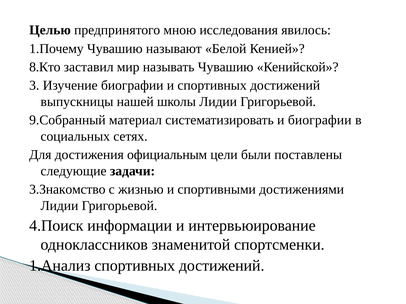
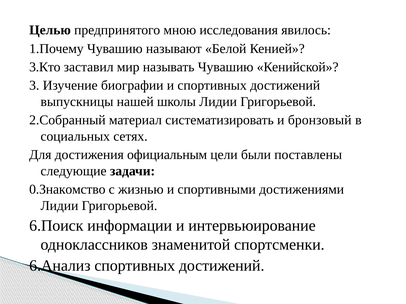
8.Кто: 8.Кто -> 3.Кто (45, 67)
9.Собранный: 9.Собранный -> 2.Собранный (67, 120)
и биографии: биографии -> бронзовый (320, 120)
3.Знакомство: 3.Знакомство -> 0.Знакомство (67, 190)
4.Поиск: 4.Поиск -> 6.Поиск (56, 226)
1.Анализ: 1.Анализ -> 6.Анализ (60, 266)
